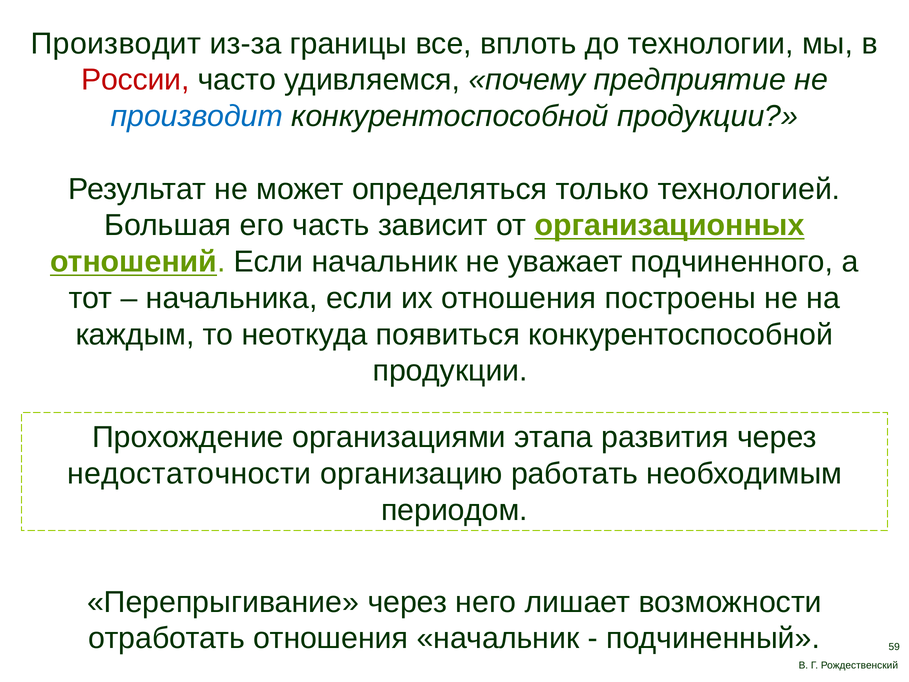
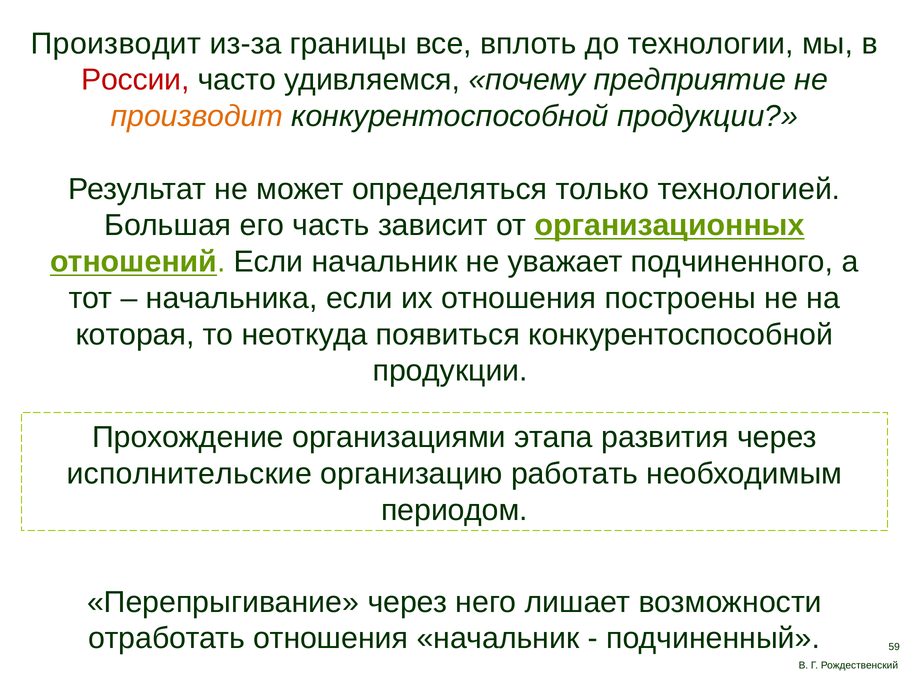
производит colour: blue -> orange (197, 116)
каждым: каждым -> которая (135, 334)
недостаточности: недостаточности -> исполнительские (189, 474)
